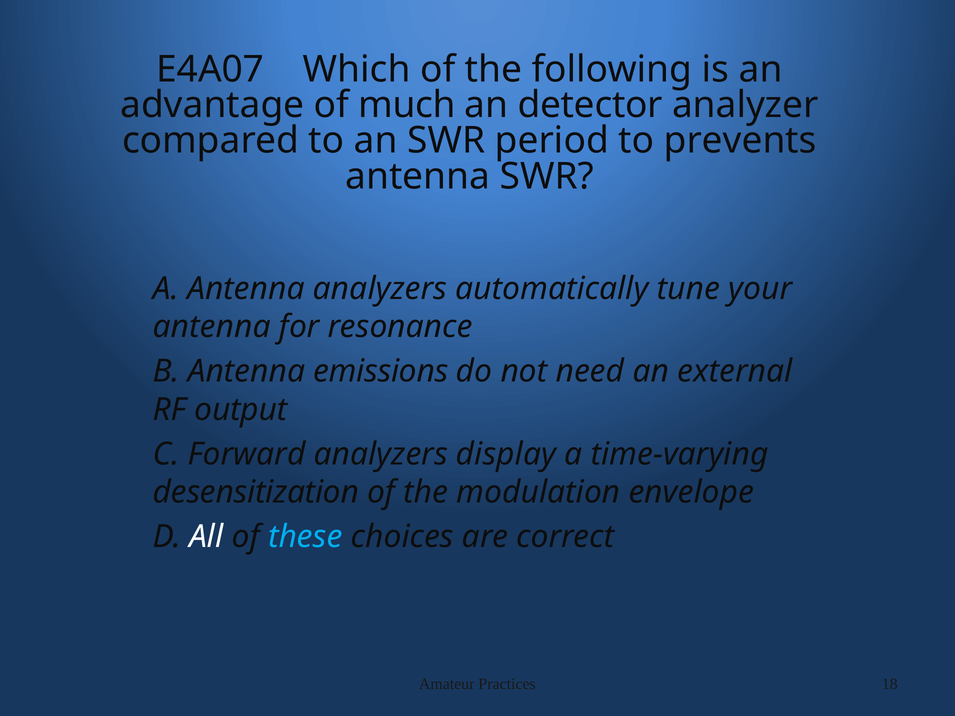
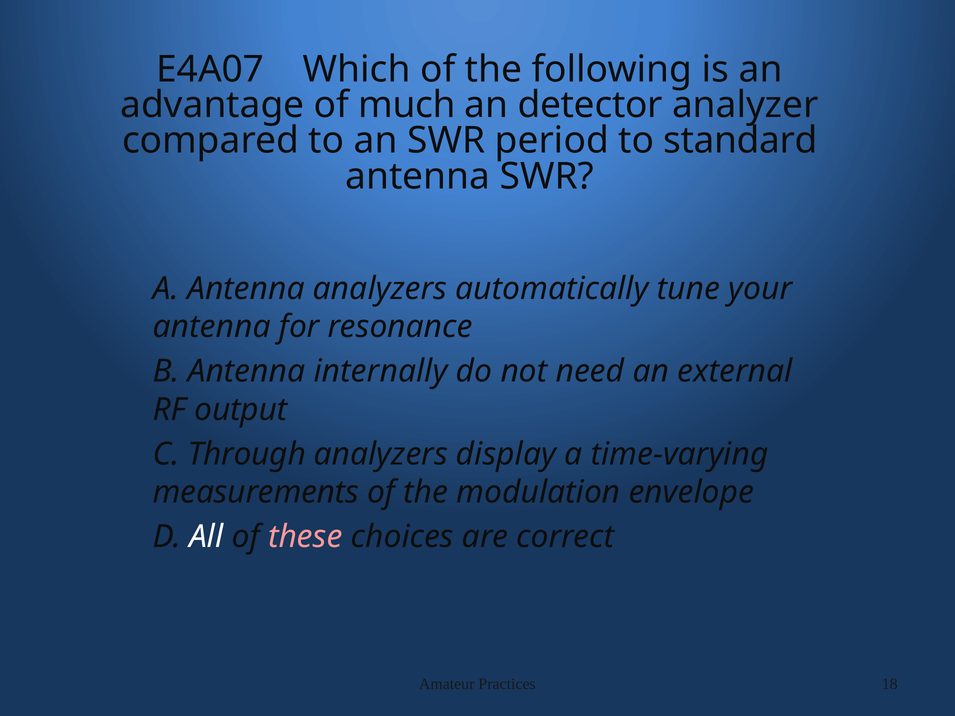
prevents: prevents -> standard (740, 141)
emissions: emissions -> internally (381, 371)
Forward: Forward -> Through (247, 454)
desensitization: desensitization -> measurements (256, 492)
these colour: light blue -> pink (305, 537)
